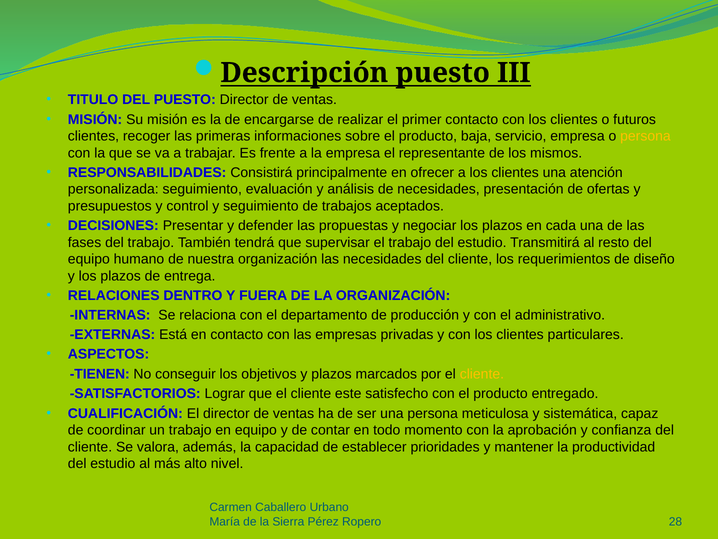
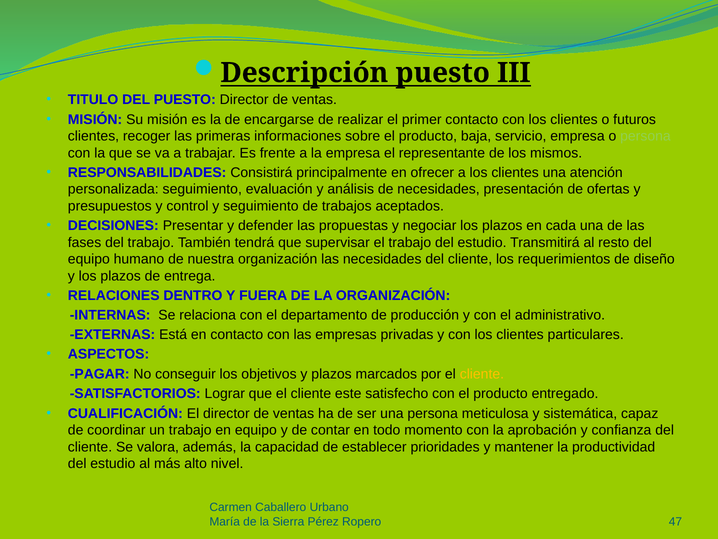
persona colour: yellow -> light green (645, 136)
TIENEN: TIENEN -> PAGAR (100, 374)
28: 28 -> 47 (675, 521)
